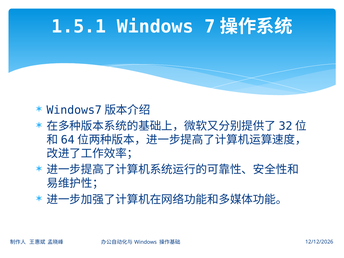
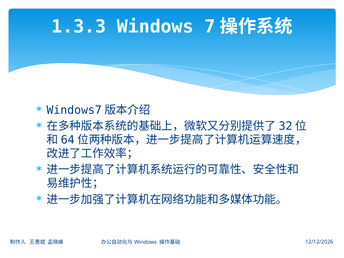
1.5.1: 1.5.1 -> 1.3.3 (79, 27)
